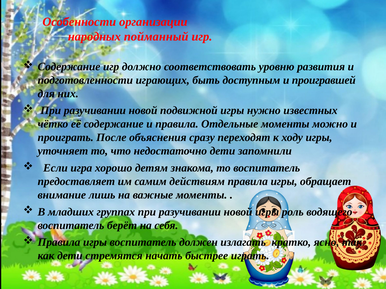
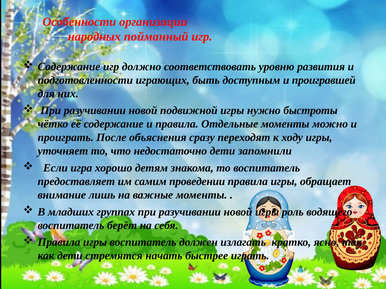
известных: известных -> быстроты (311, 111)
действиям: действиям -> проведении (197, 182)
